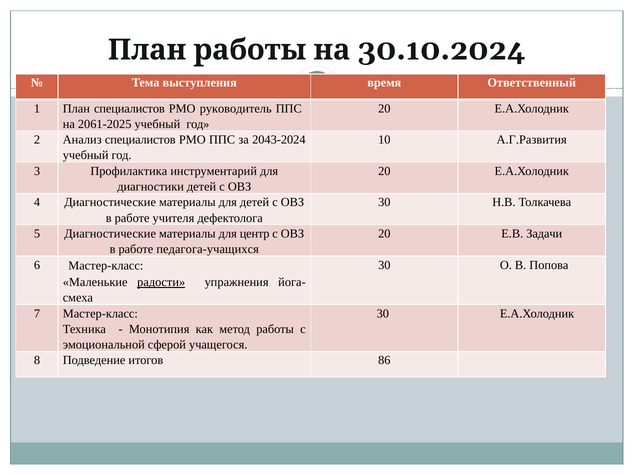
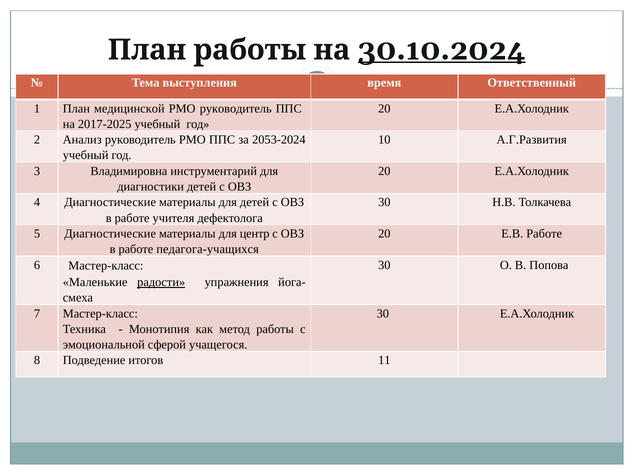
30.10.2024 underline: none -> present (442, 50)
План специалистов: специалистов -> медицинской (129, 109)
2061-2025: 2061-2025 -> 2017-2025 (105, 124)
Анализ специалистов: специалистов -> руководитель (140, 140)
2043-2024: 2043-2024 -> 2053-2024 (279, 140)
Профилактика: Профилактика -> Владимировна (129, 171)
Е.В Задачи: Задачи -> Работе (544, 234)
86: 86 -> 11 (384, 361)
